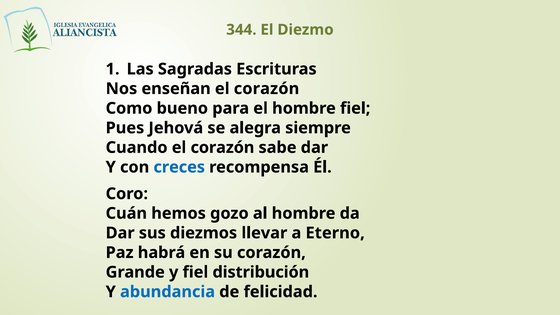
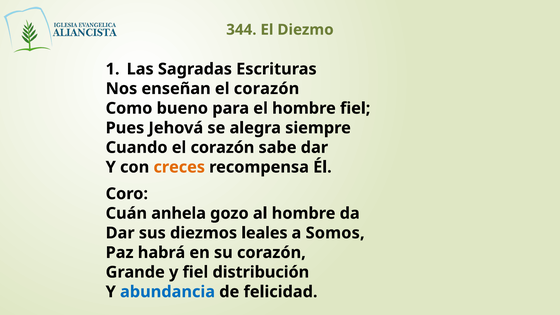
creces colour: blue -> orange (179, 167)
hemos: hemos -> anhela (179, 213)
llevar: llevar -> leales (264, 233)
Eterno: Eterno -> Somos (335, 233)
